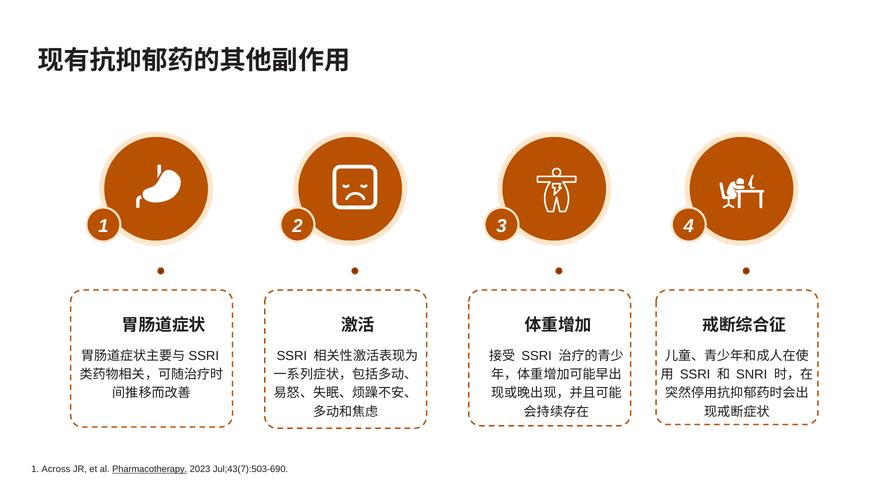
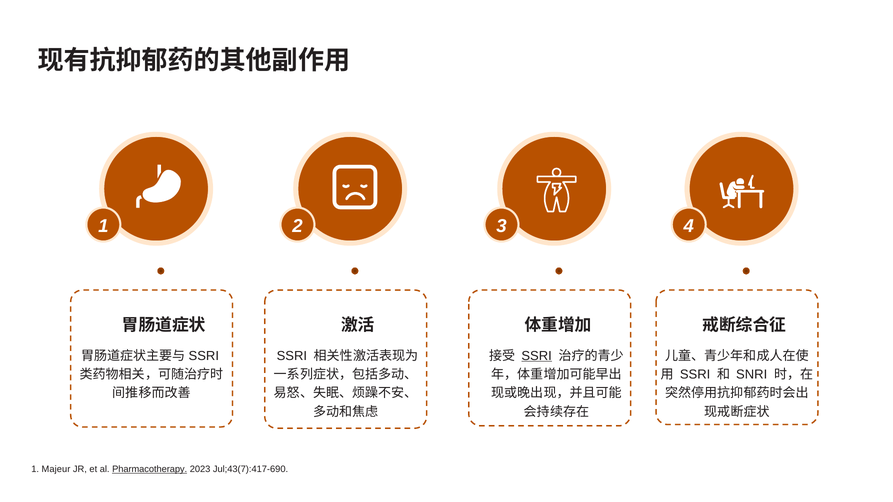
SSRI underline: none -> present (537, 356)
Across: Across -> Majeur (56, 470)
Jul;43(7):503-690: Jul;43(7):503-690 -> Jul;43(7):417-690 (251, 470)
